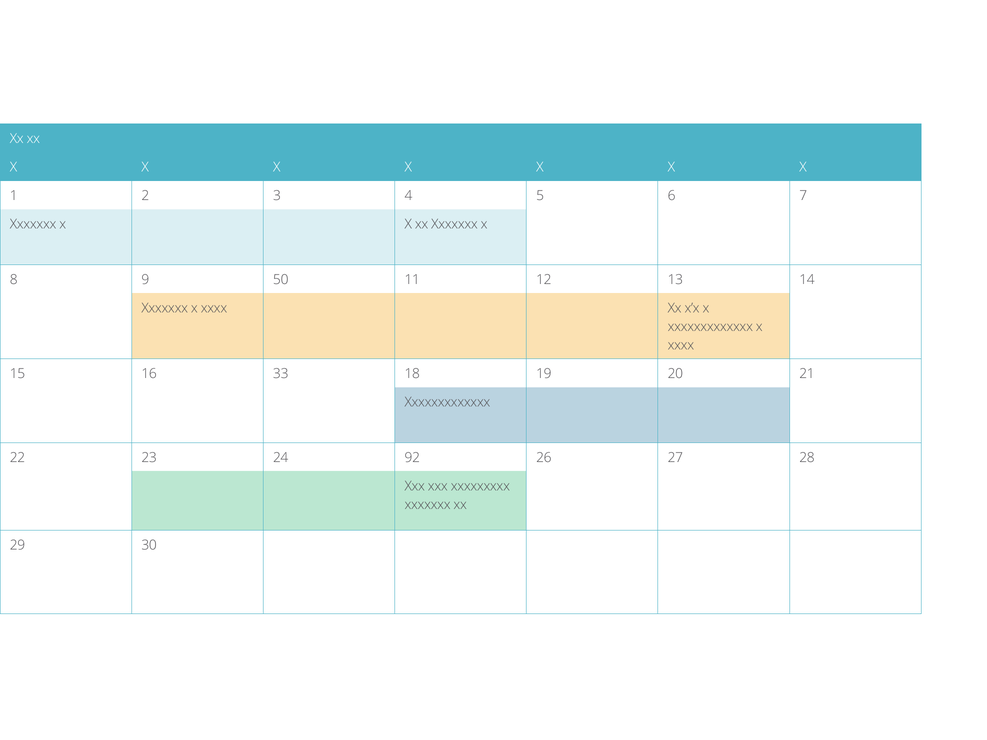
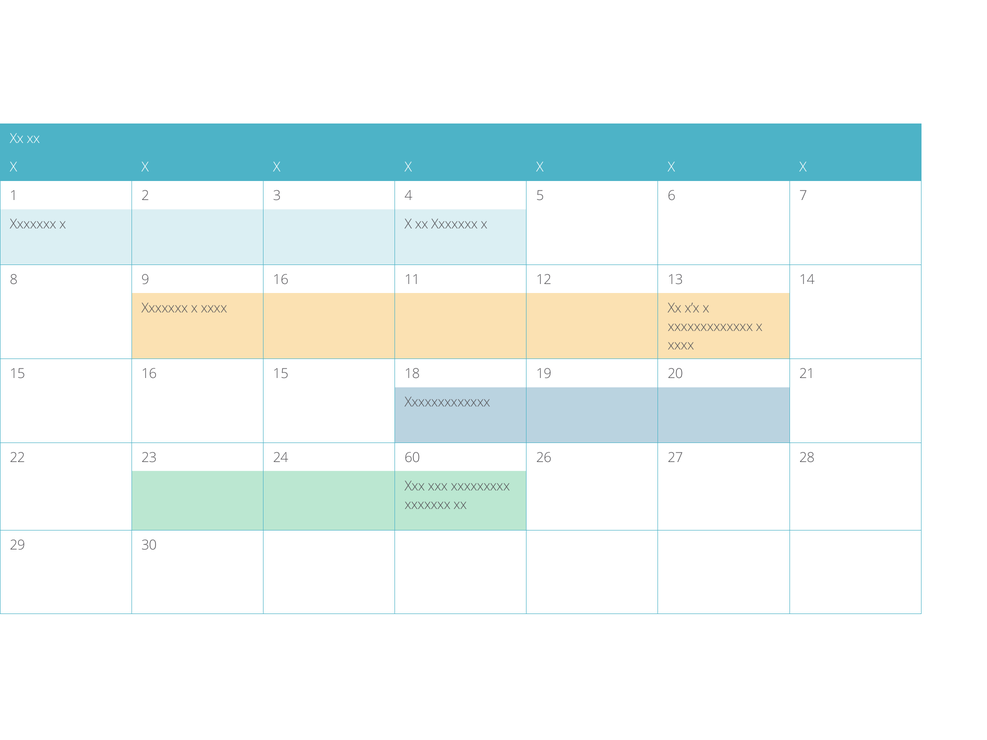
9 50: 50 -> 16 (281, 280)
16 33: 33 -> 15 (281, 374)
92: 92 -> 60 (412, 458)
